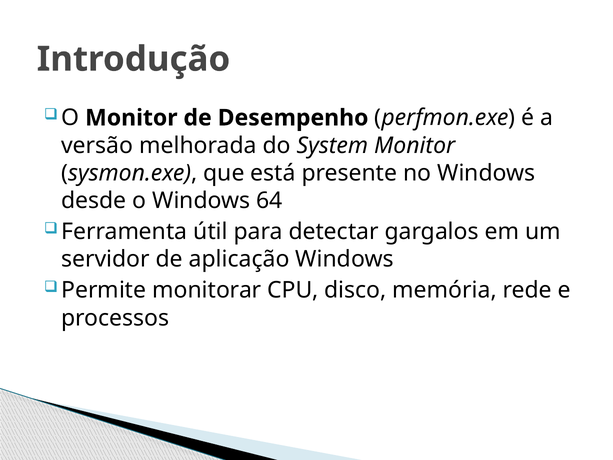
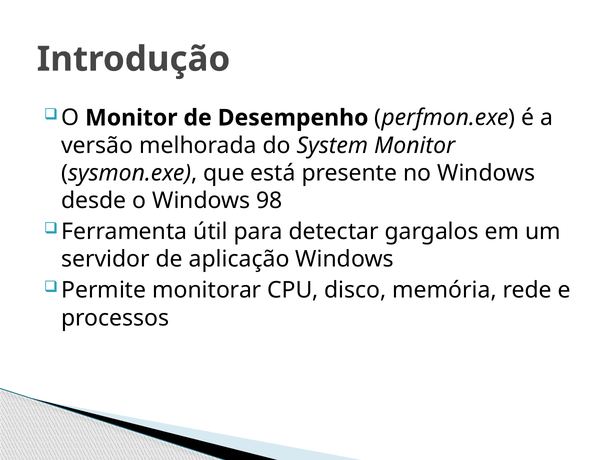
64: 64 -> 98 (269, 201)
